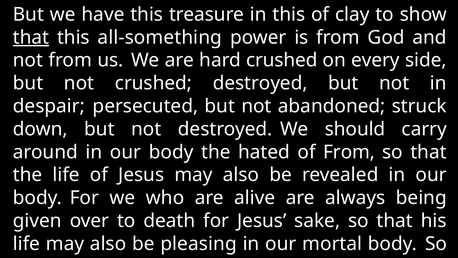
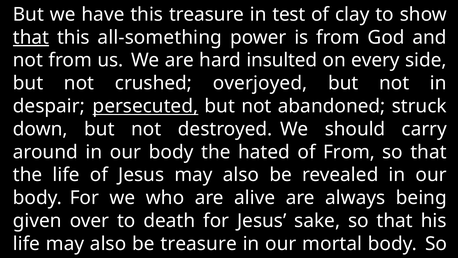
in this: this -> test (289, 14)
hard crushed: crushed -> insulted (282, 60)
crushed destroyed: destroyed -> overjoyed (260, 83)
persecuted underline: none -> present (145, 106)
be pleasing: pleasing -> treasure (199, 243)
